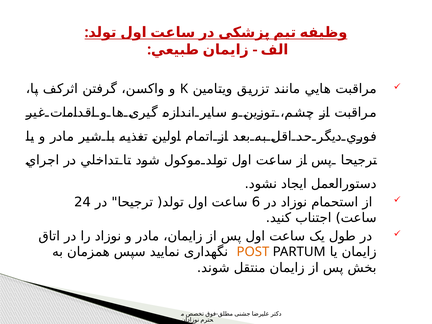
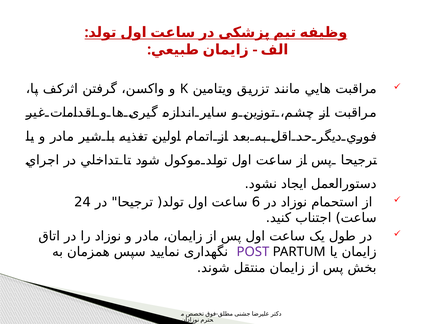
POST colour: orange -> purple (253, 252)
